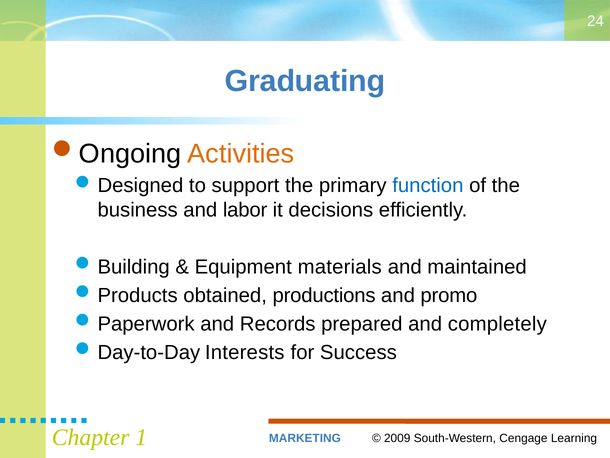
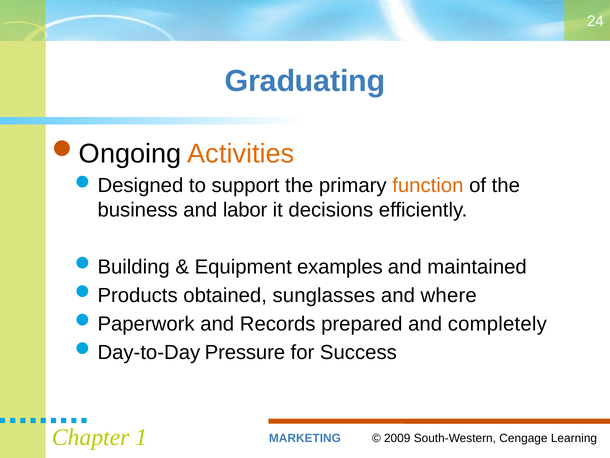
function colour: blue -> orange (428, 185)
materials: materials -> examples (340, 267)
productions: productions -> sunglasses (324, 295)
promo: promo -> where (449, 295)
Interests: Interests -> Pressure (245, 352)
